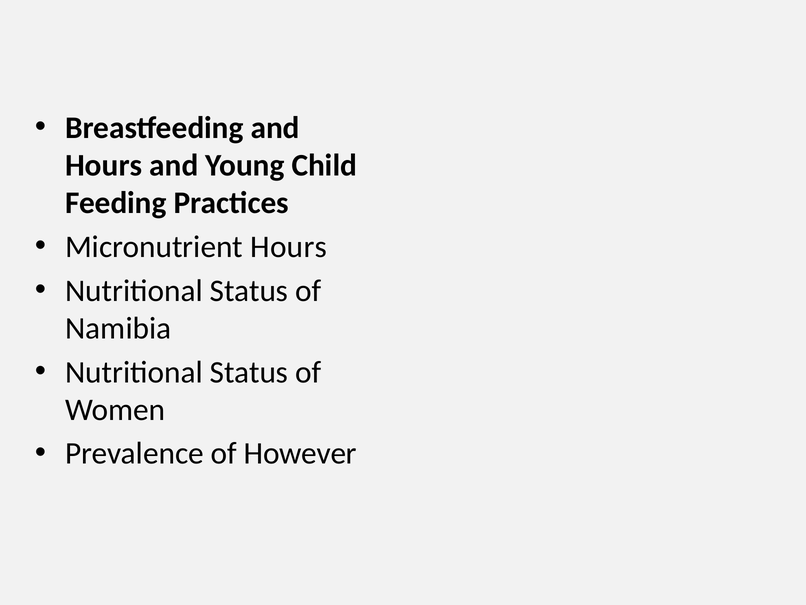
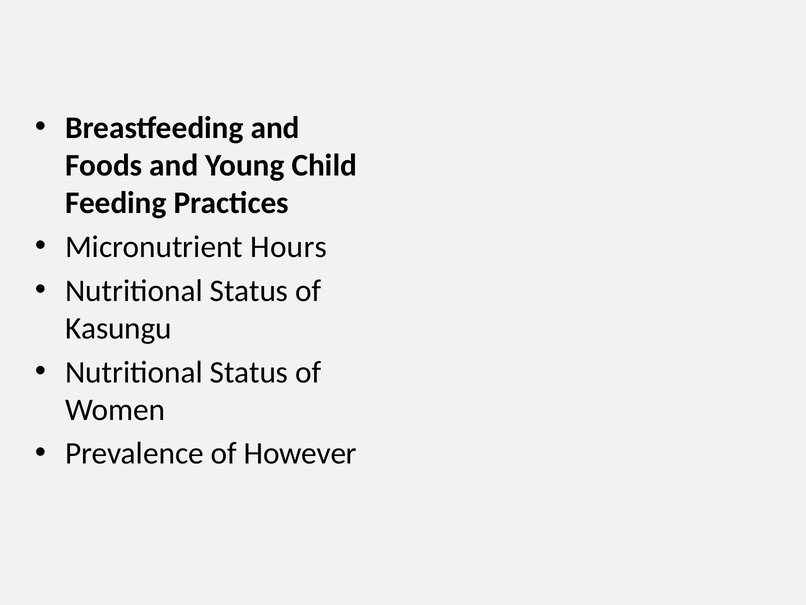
Hours: Hours -> Foods (104, 165)
Namibia: Namibia -> Kasungu (118, 328)
